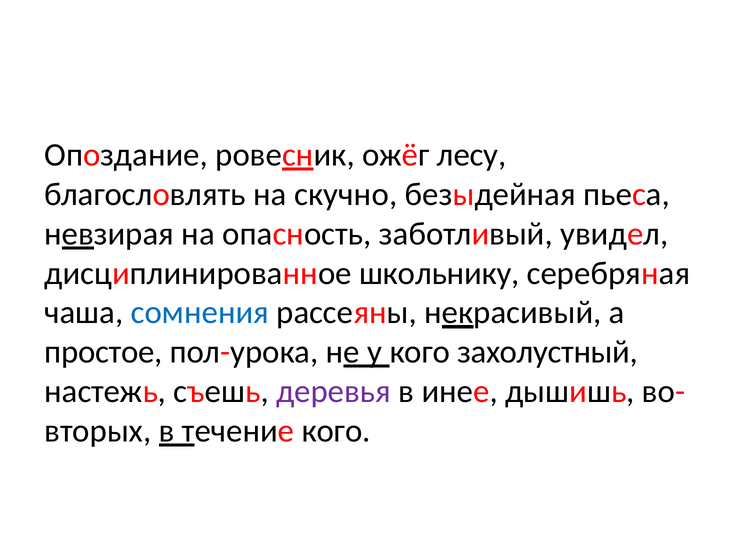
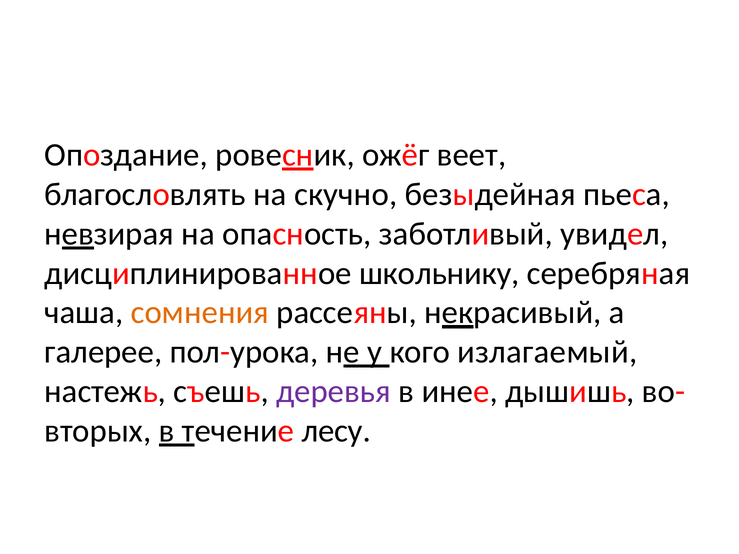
лесу: лесу -> веет (472, 155)
сомнения colour: blue -> orange (200, 313)
простое: простое -> галерее (103, 352)
захолустный: захолустный -> излагаемый (547, 352)
течение кого: кого -> лесу (336, 431)
